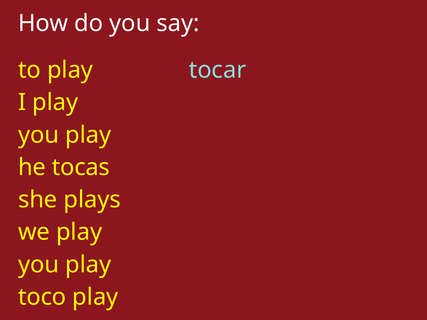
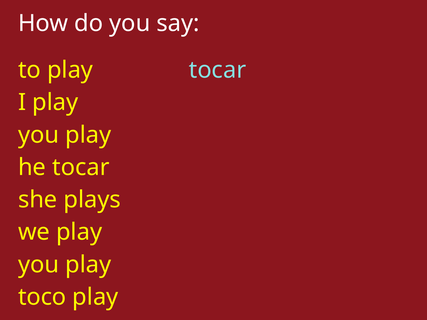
he tocas: tocas -> tocar (81, 167)
